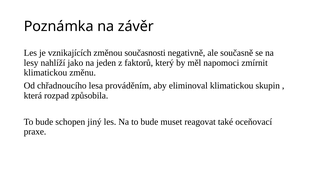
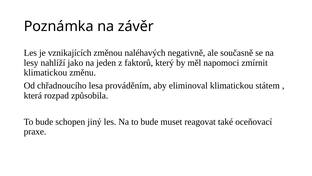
současnosti: současnosti -> naléhavých (145, 53)
skupin: skupin -> státem (268, 85)
